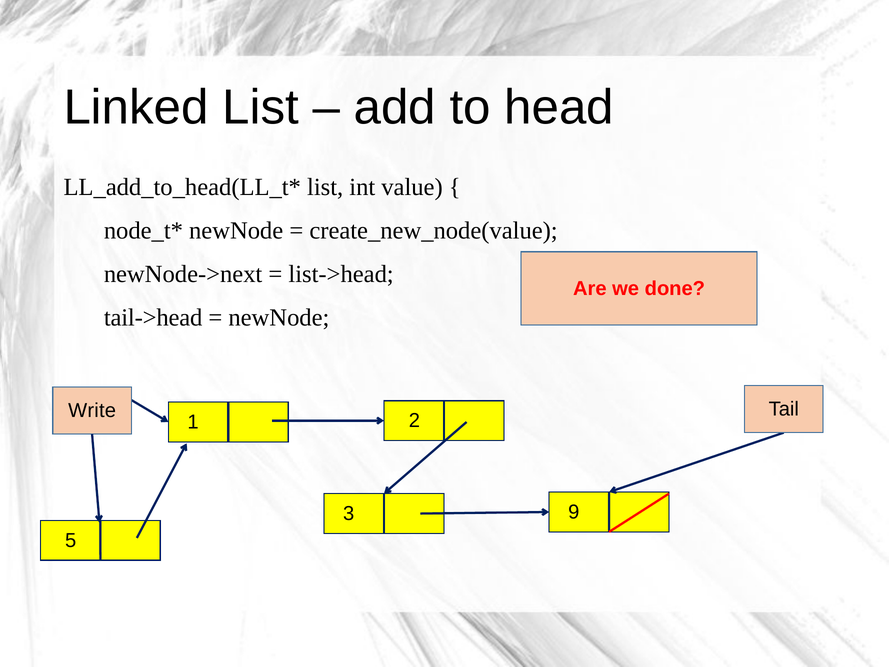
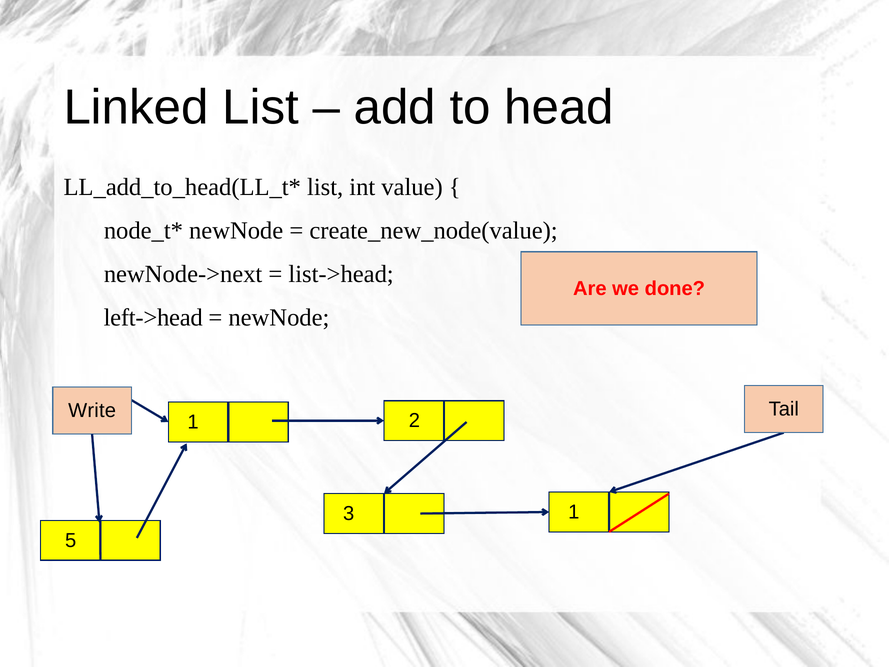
tail->head: tail->head -> left->head (153, 317)
3 9: 9 -> 1 (574, 512)
